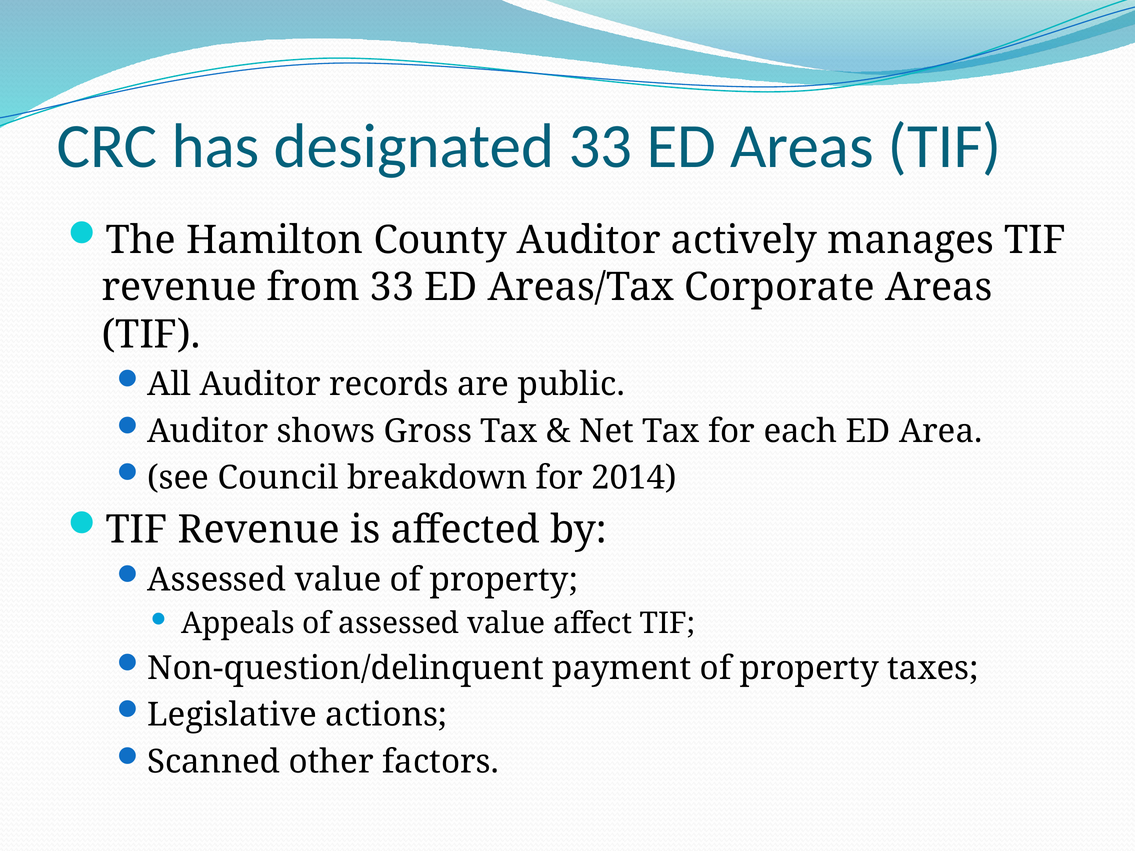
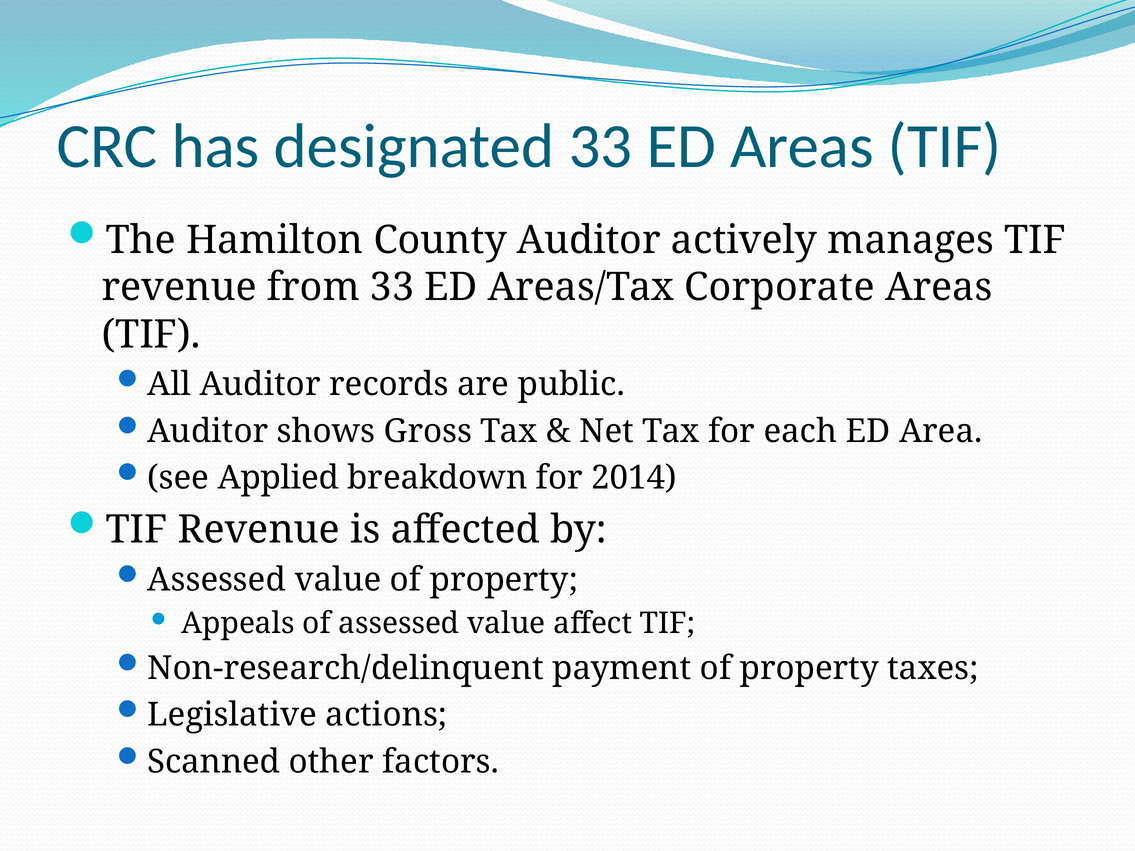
Council: Council -> Applied (278, 478)
Non-question/delinquent: Non-question/delinquent -> Non-research/delinquent (346, 669)
